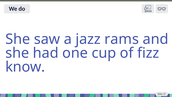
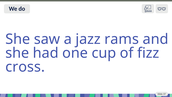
know: know -> cross (25, 67)
